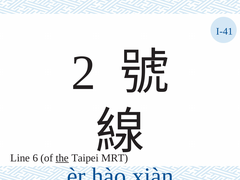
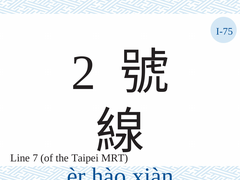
I-41: I-41 -> I-75 (224, 31)
6: 6 -> 7 (35, 158)
the underline: present -> none (62, 158)
